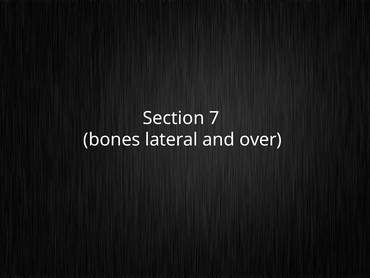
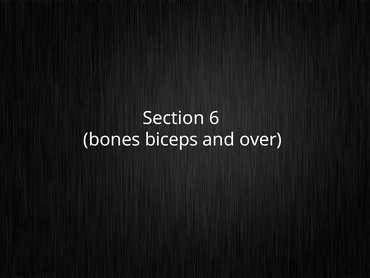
7: 7 -> 6 (214, 118)
lateral: lateral -> biceps (171, 140)
